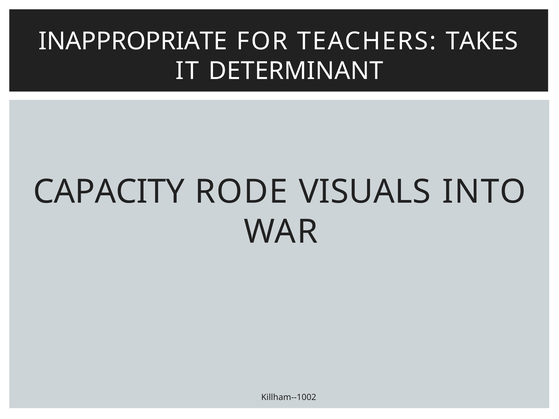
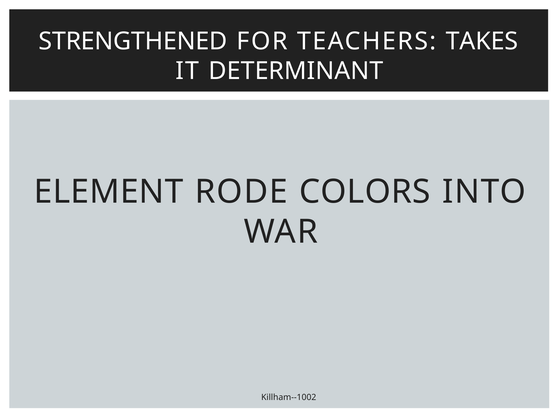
INAPPROPRIATE: INAPPROPRIATE -> STRENGTHENED (133, 41)
CAPACITY: CAPACITY -> ELEMENT (109, 192)
VISUALS: VISUALS -> COLORS (365, 192)
